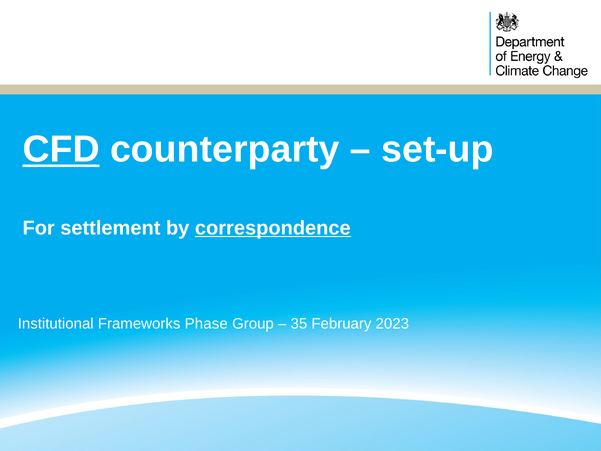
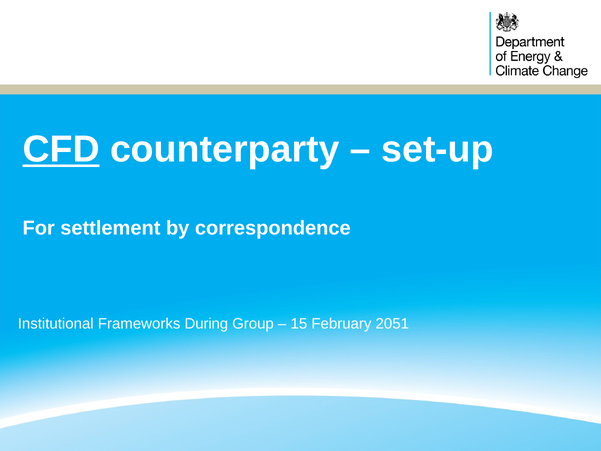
correspondence underline: present -> none (273, 228)
Phase: Phase -> During (206, 324)
35: 35 -> 15 (299, 324)
2023: 2023 -> 2051 (392, 324)
